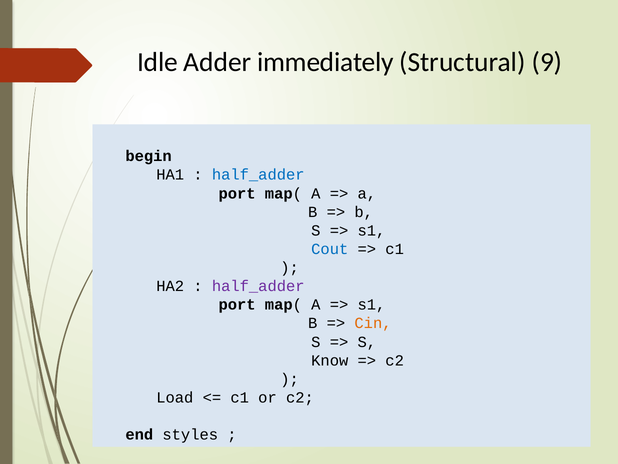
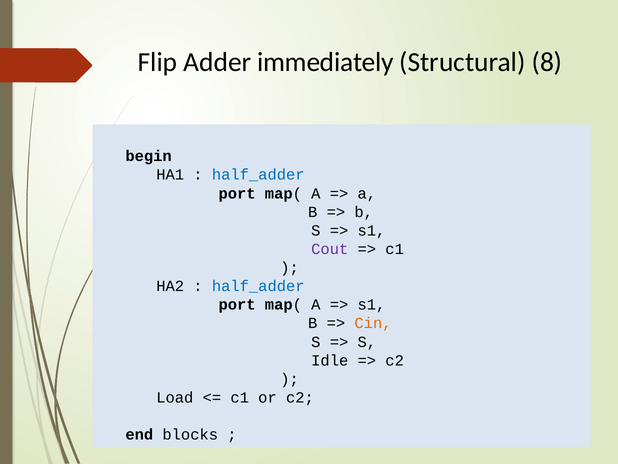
Idle: Idle -> Flip (157, 62)
9: 9 -> 8 (547, 62)
Cout colour: blue -> purple (330, 249)
half_adder colour: purple -> blue (258, 286)
Know: Know -> Idle (330, 360)
styles: styles -> blocks (190, 434)
